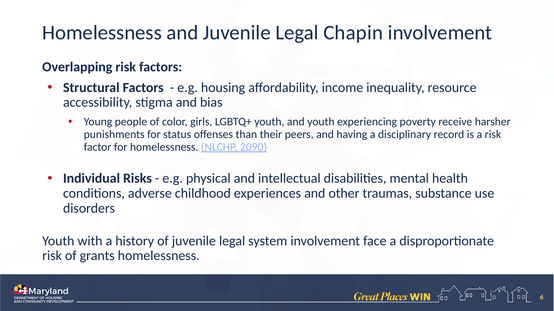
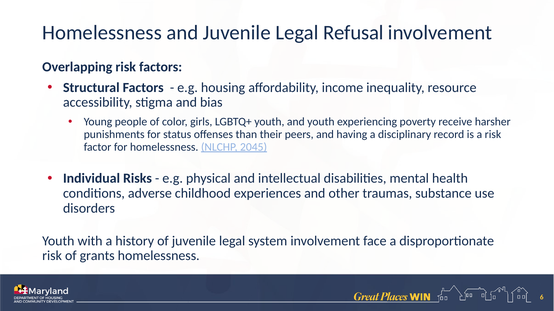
Chapin: Chapin -> Refusal (353, 33)
2090: 2090 -> 2045 (254, 147)
